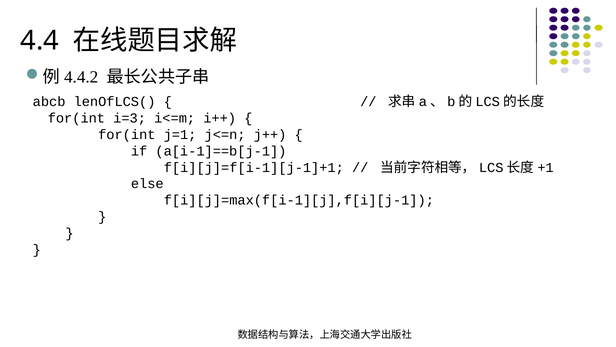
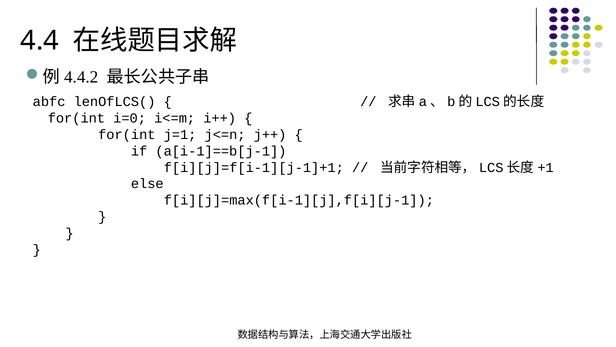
abcb: abcb -> abfc (49, 102)
i=3: i=3 -> i=0 (130, 118)
